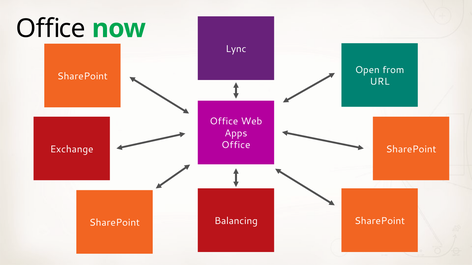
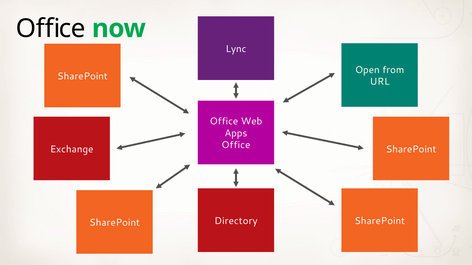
Balancing: Balancing -> Directory (236, 221)
